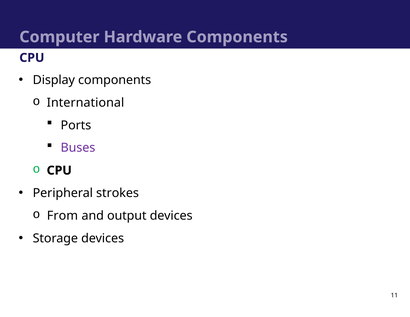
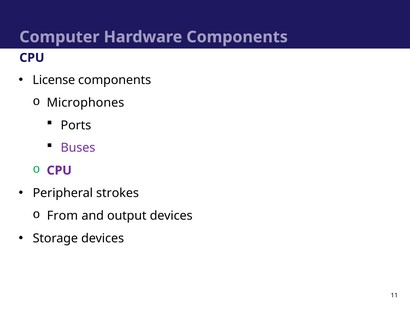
Display: Display -> License (54, 80)
International: International -> Microphones (85, 103)
CPU colour: black -> purple (59, 170)
